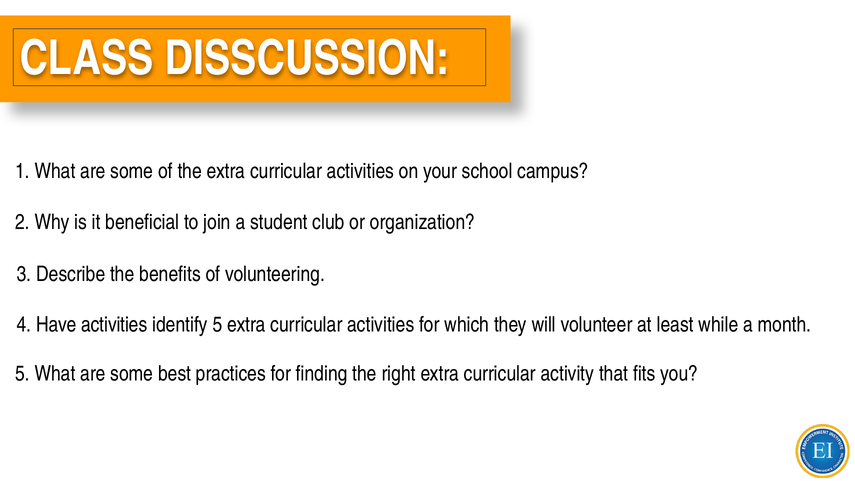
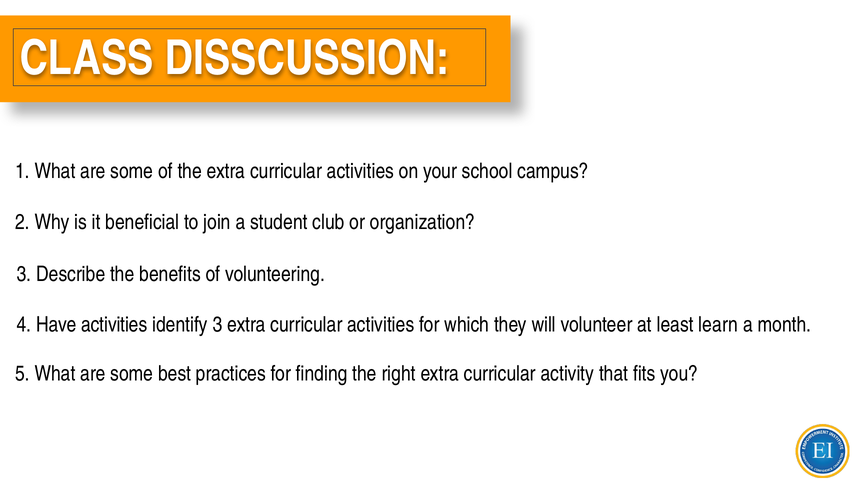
identify 5: 5 -> 3 (217, 324)
while: while -> learn (718, 324)
